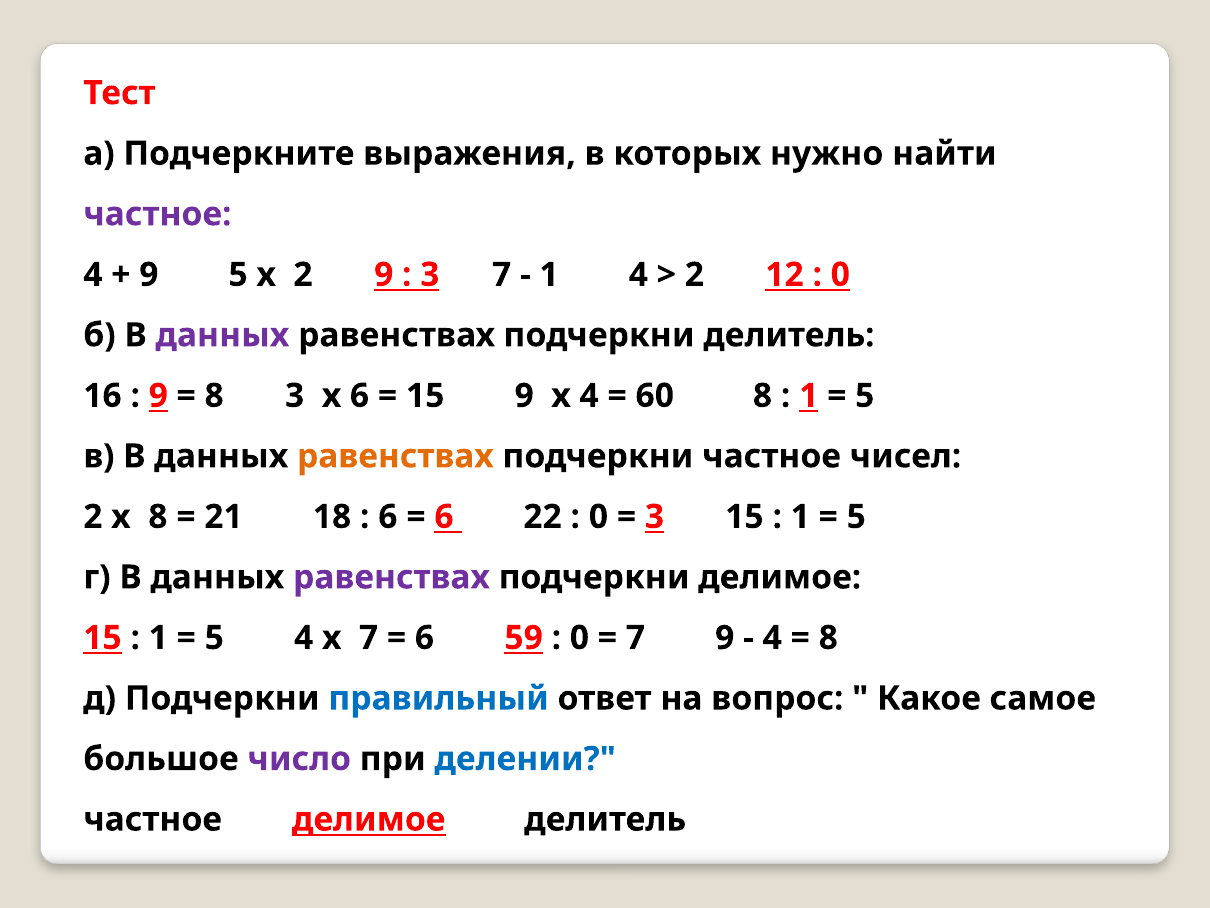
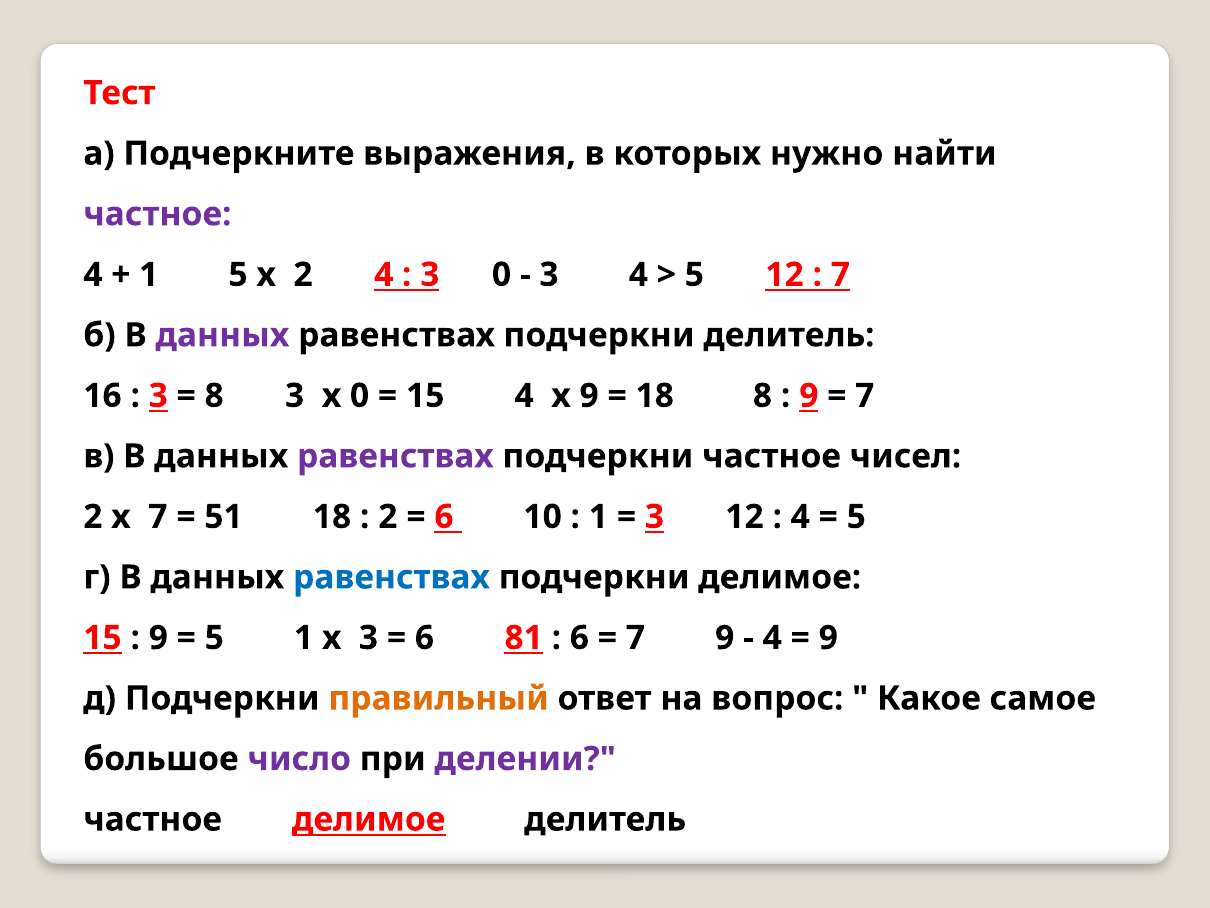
9: 9 -> 1 (149, 275)
2 9: 9 -> 4 (384, 275)
3 7: 7 -> 0 (502, 275)
1: 1 -> 3 (549, 275)
2: 2 -> 5 (694, 275)
0: 0 -> 7 (840, 275)
9: 9 -> 3 (158, 396)
х 6: 6 -> 0 (360, 396)
15 9: 9 -> 4 (524, 396)
х 4: 4 -> 9 (589, 396)
60: 60 -> 18 (655, 396)
1: 1 -> 9 (809, 396)
5: 5 -> 7 (865, 396)
равенствах colour: orange -> purple (395, 456)
х 8: 8 -> 7 (158, 517)
21: 21 -> 51 (224, 517)
6: 6 -> 2 (388, 517)
22: 22 -> 10 (543, 517)
0: 0 -> 1 (598, 517)
3 15: 15 -> 12 (744, 517)
1: 1 -> 4 (800, 517)
равенствах colour: purple -> blue (391, 577)
1: 1 -> 9 (158, 638)
5 4: 4 -> 1 (304, 638)
х 7: 7 -> 3 (368, 638)
59: 59 -> 81 (524, 638)
0: 0 -> 6 (579, 638)
8: 8 -> 9 (828, 638)
правильный colour: blue -> orange (439, 698)
делении colour: blue -> purple (525, 759)
